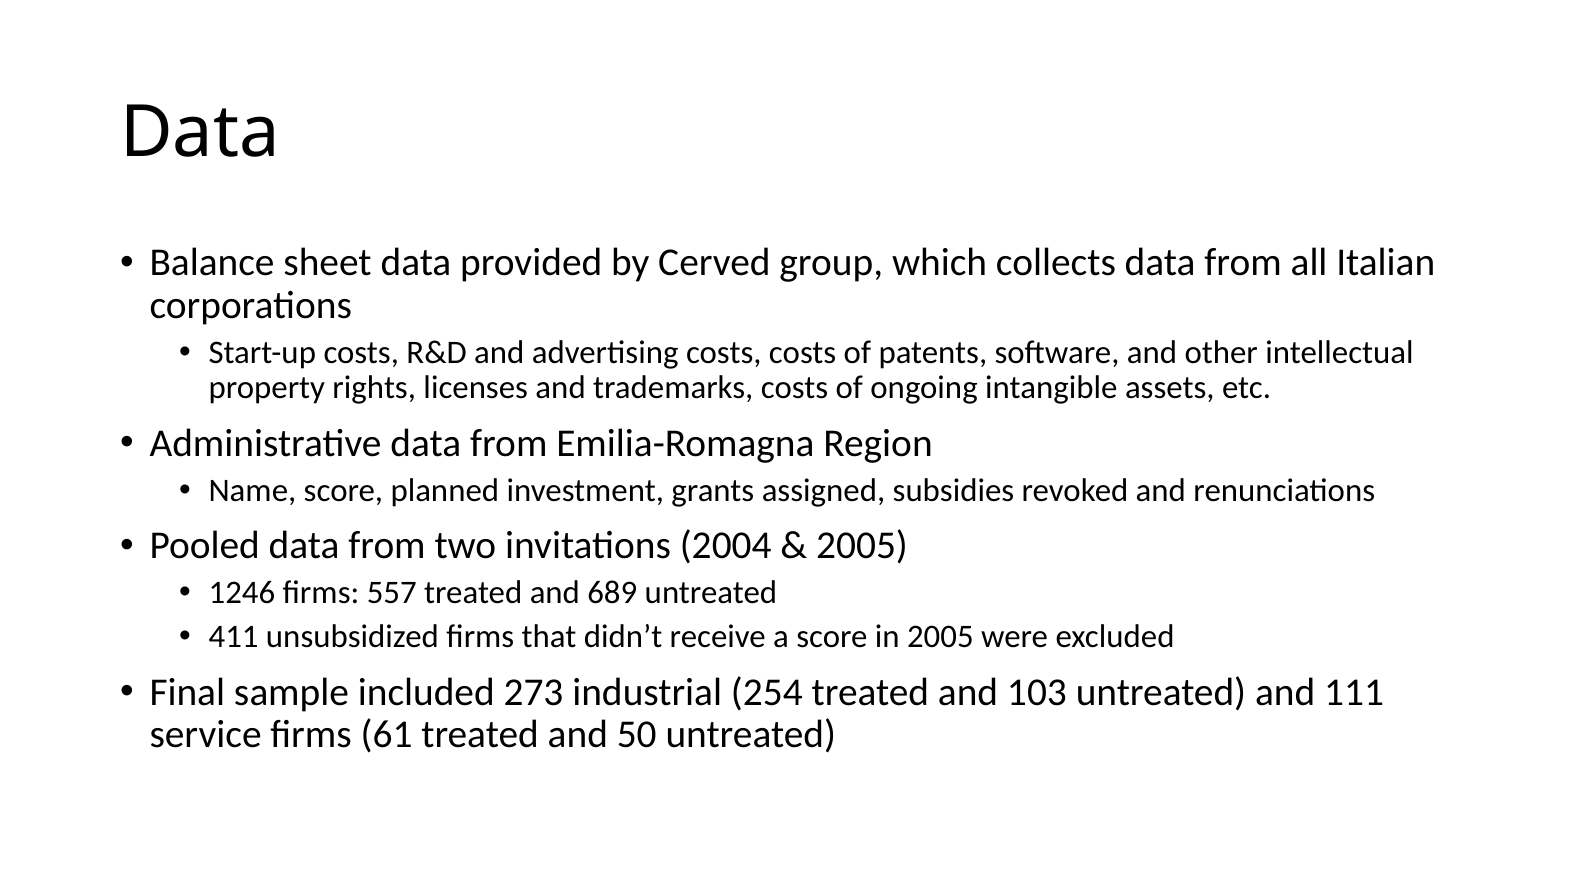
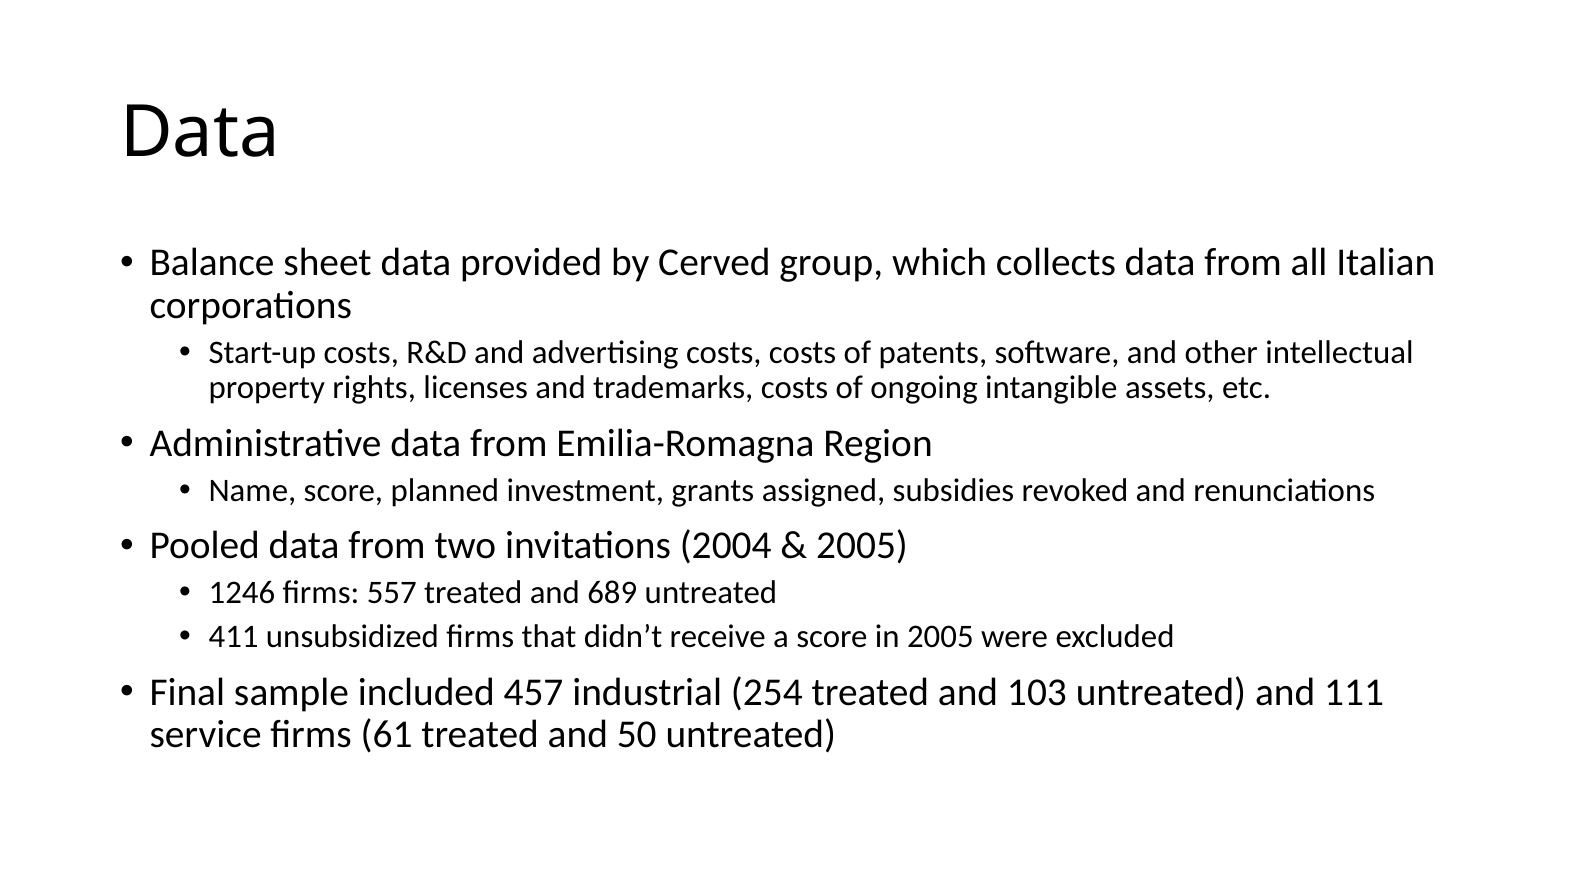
273: 273 -> 457 (534, 692)
